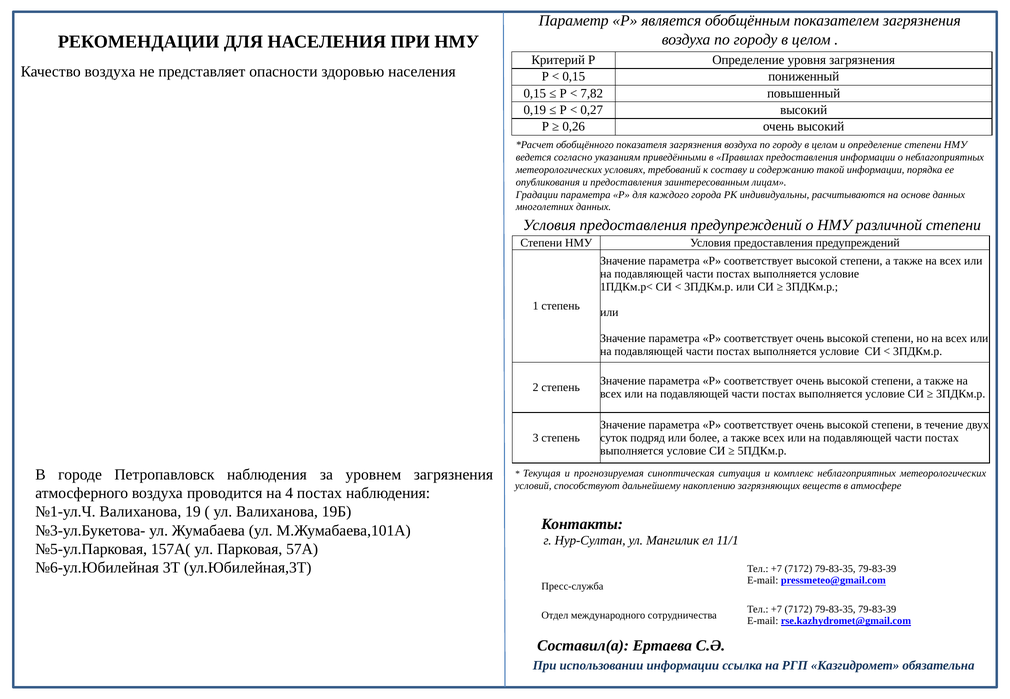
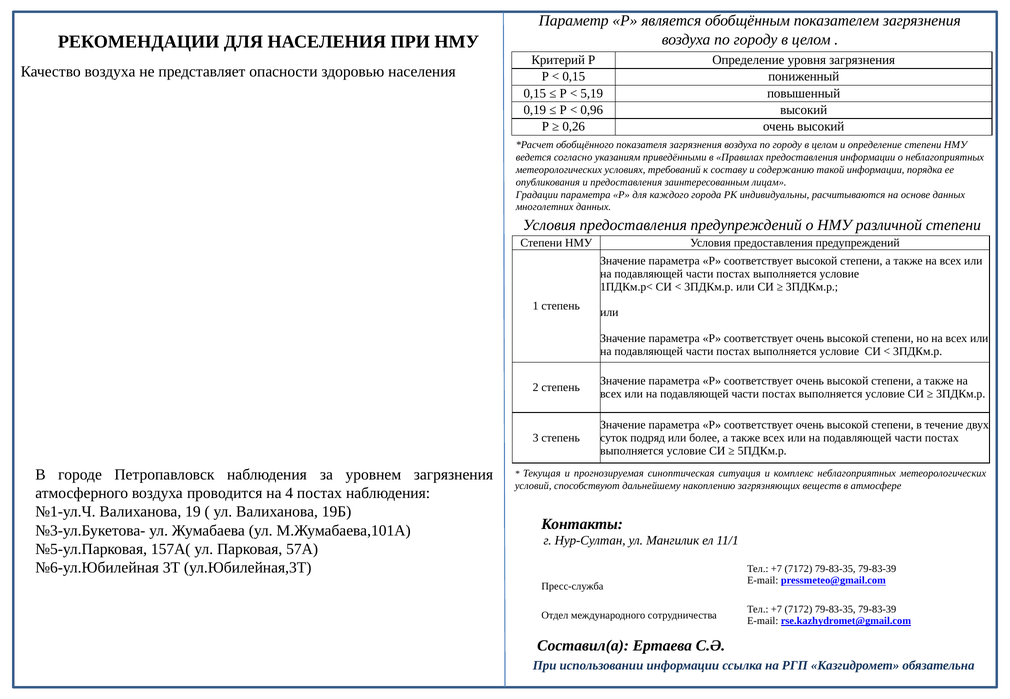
7,82: 7,82 -> 5,19 (592, 93)
0,27: 0,27 -> 0,96 (592, 110)
